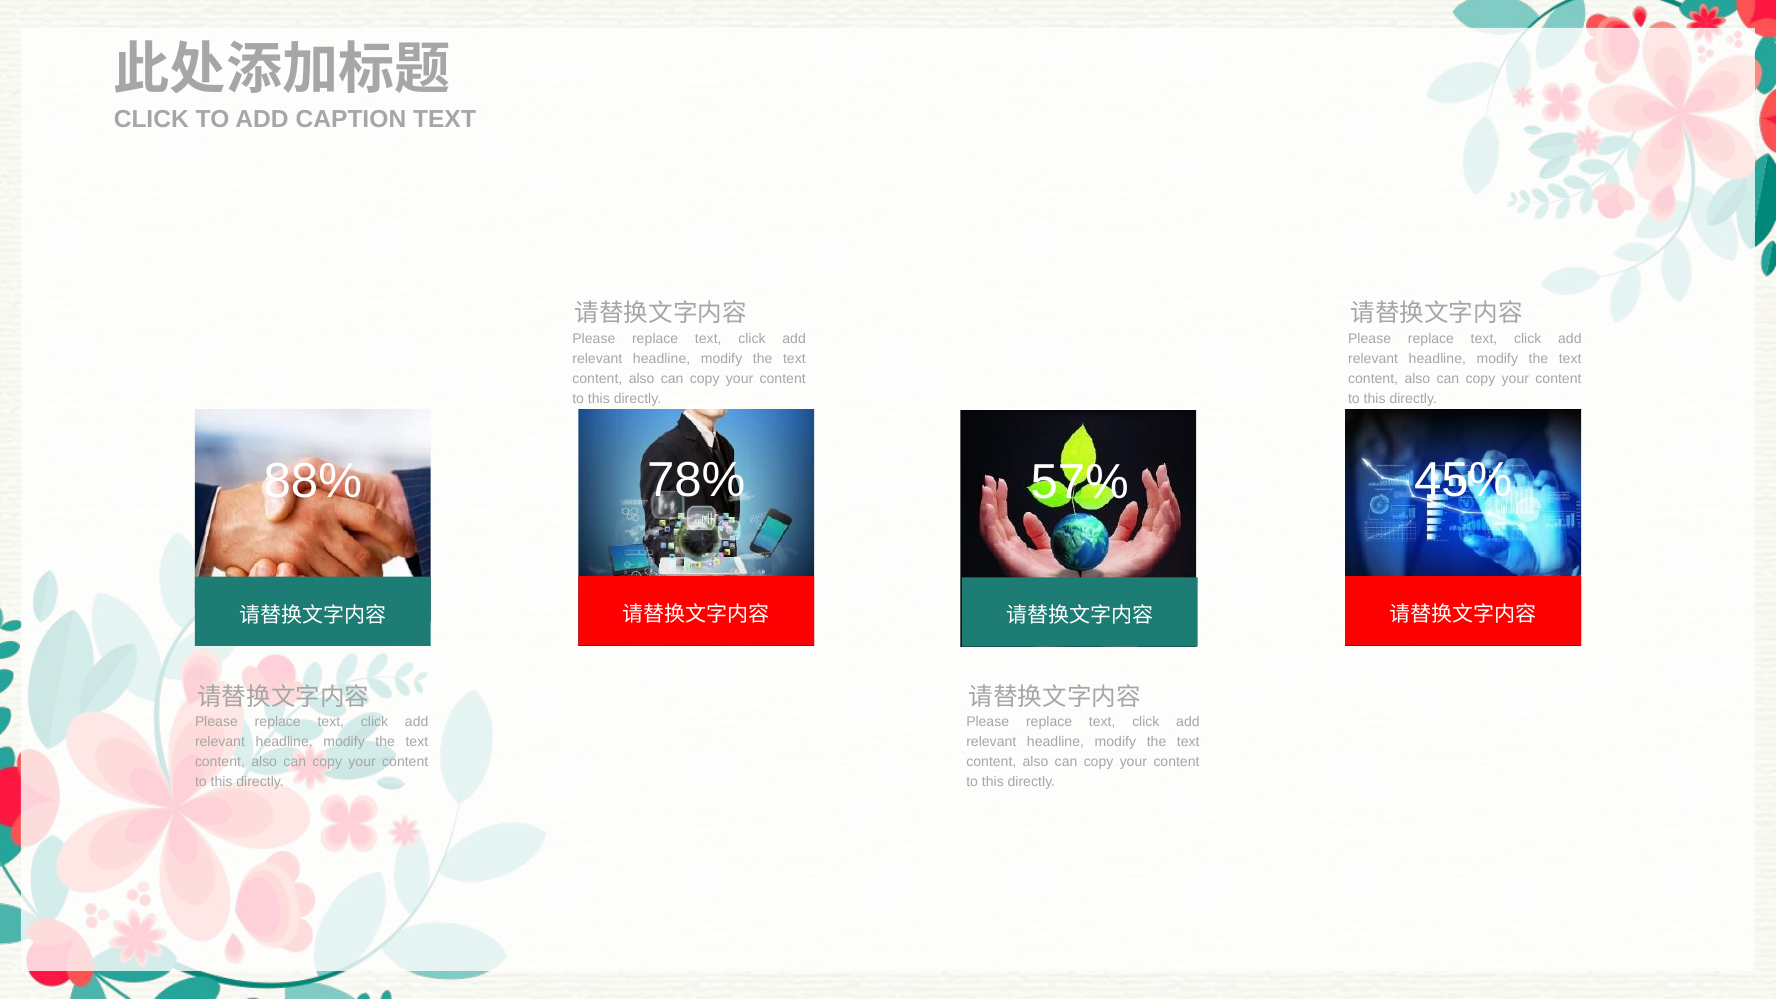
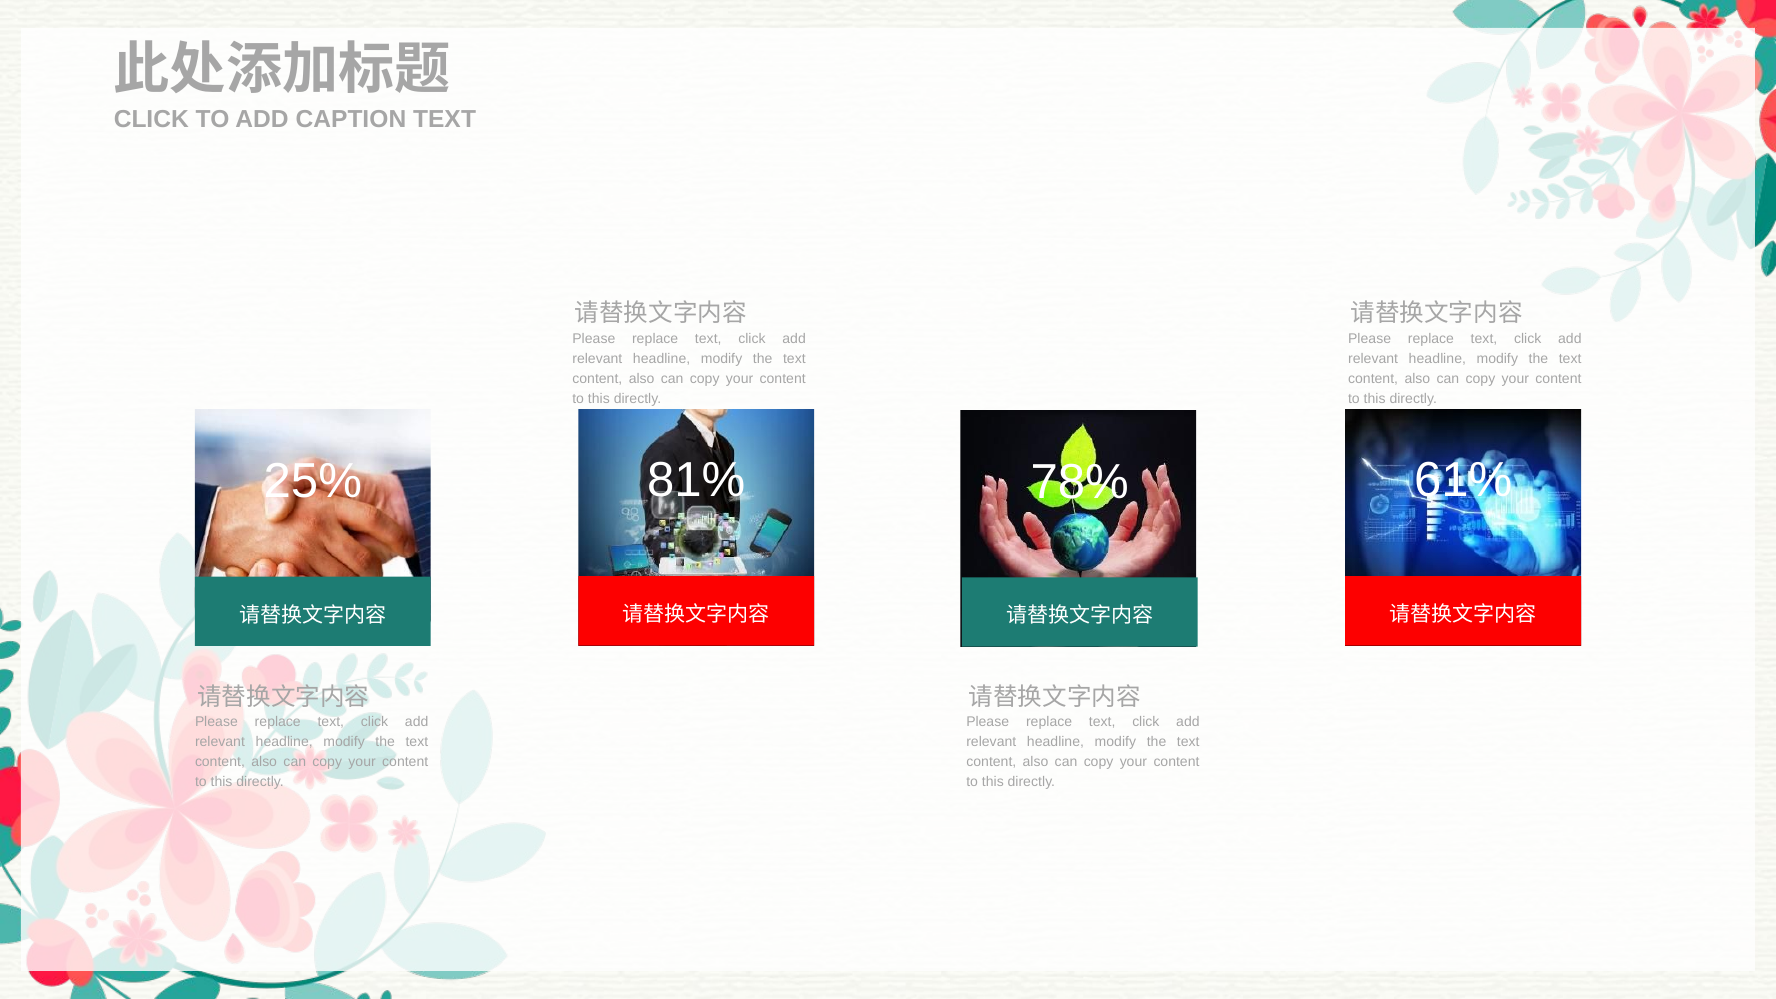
78%: 78% -> 81% (696, 481)
45%: 45% -> 61% (1463, 481)
88%: 88% -> 25% (313, 481)
57%: 57% -> 78% (1080, 482)
